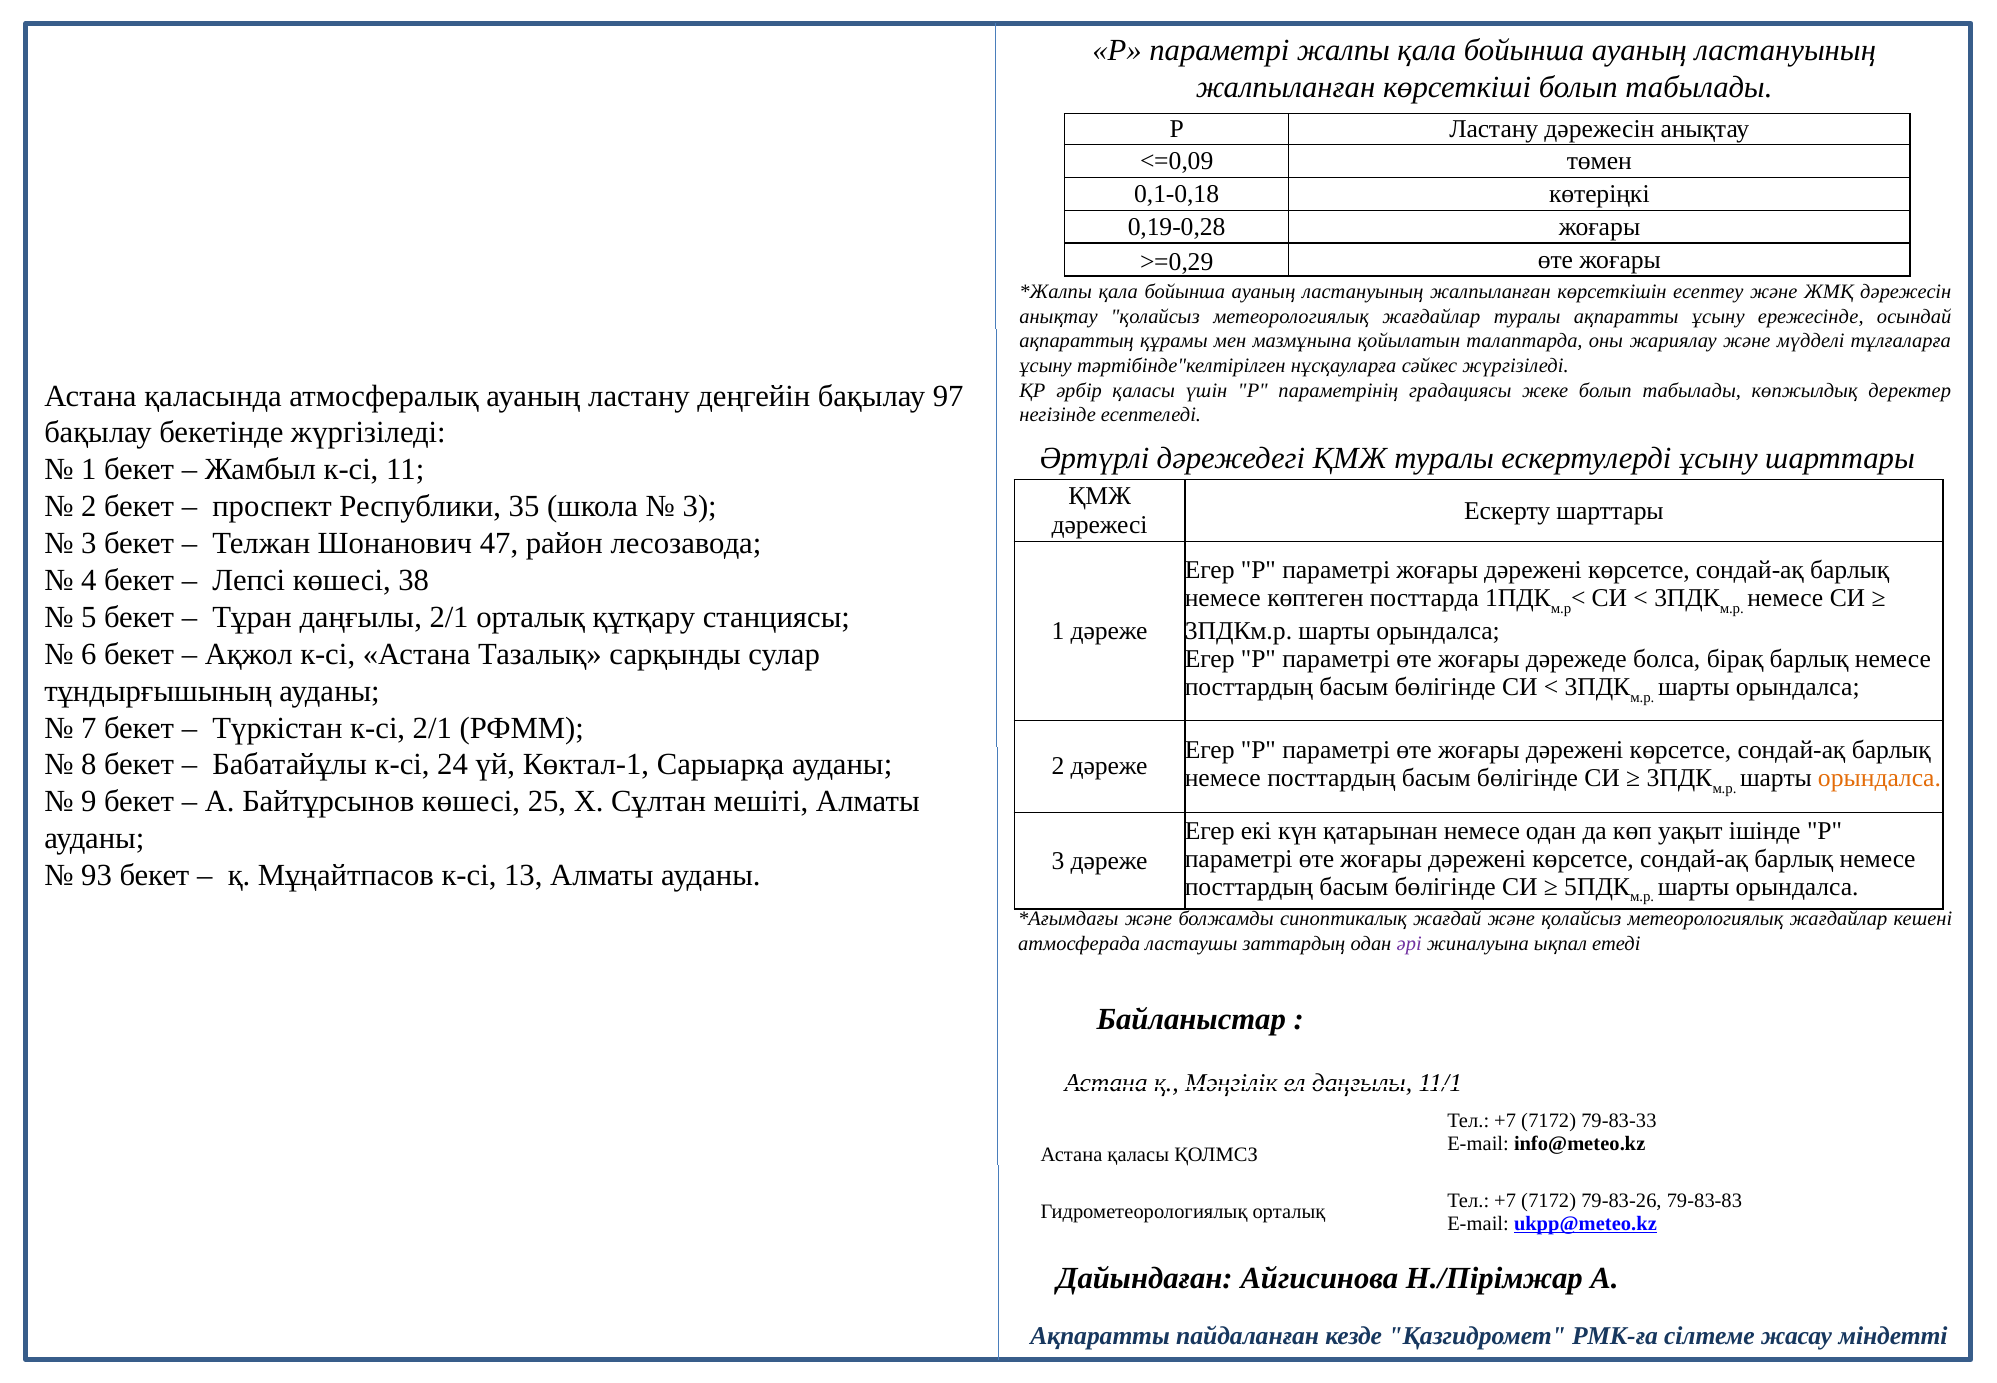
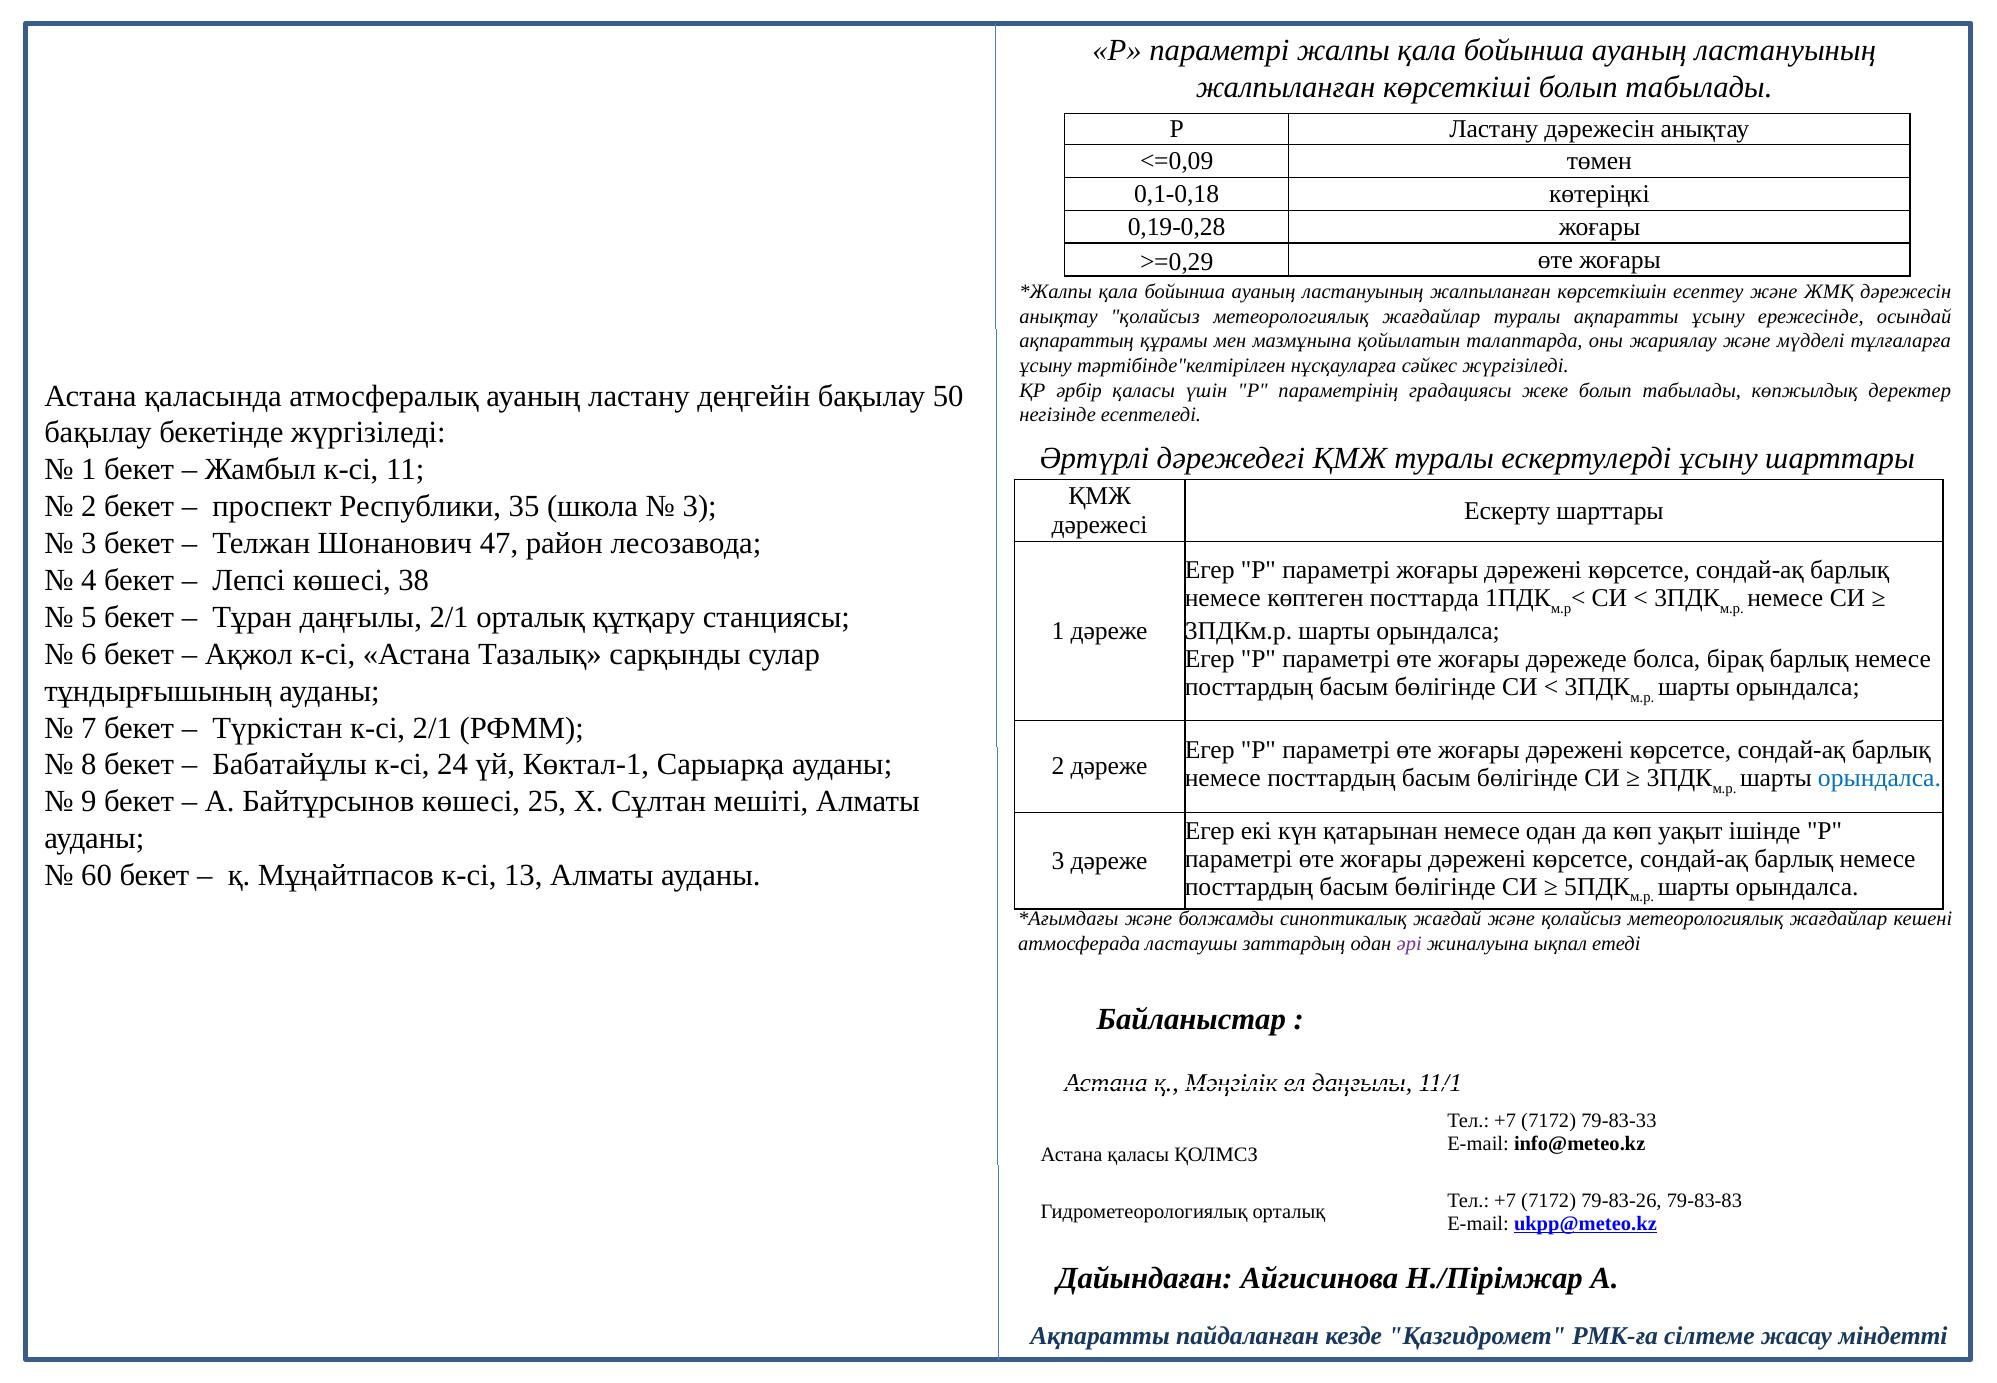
97: 97 -> 50 (948, 396)
орындалса colour: orange -> blue (1879, 778)
93: 93 -> 60 (97, 875)
